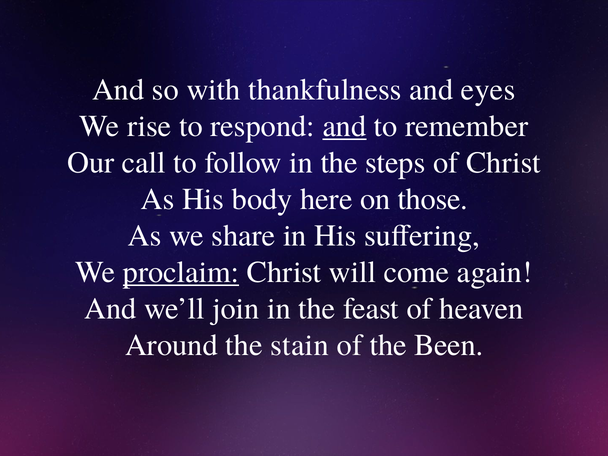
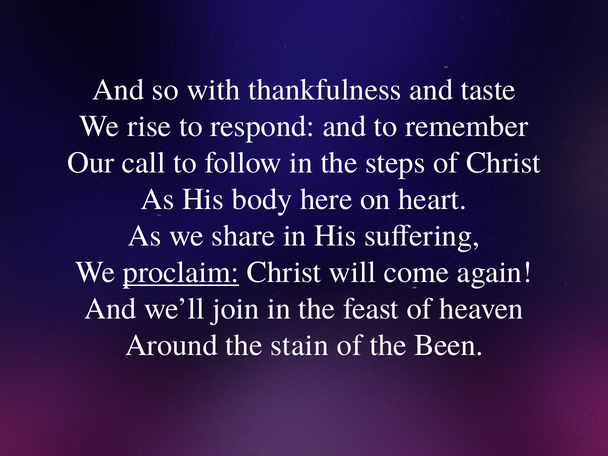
eyes: eyes -> taste (488, 90)
and underline: present -> none (344, 126)
those: those -> heart (433, 199)
